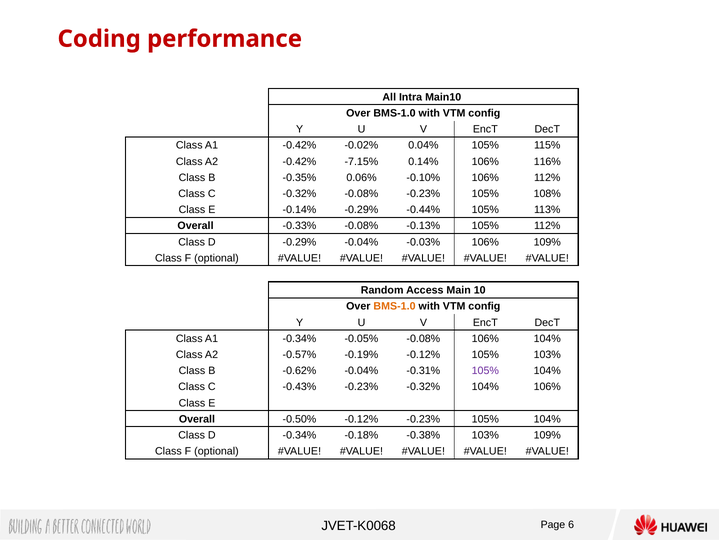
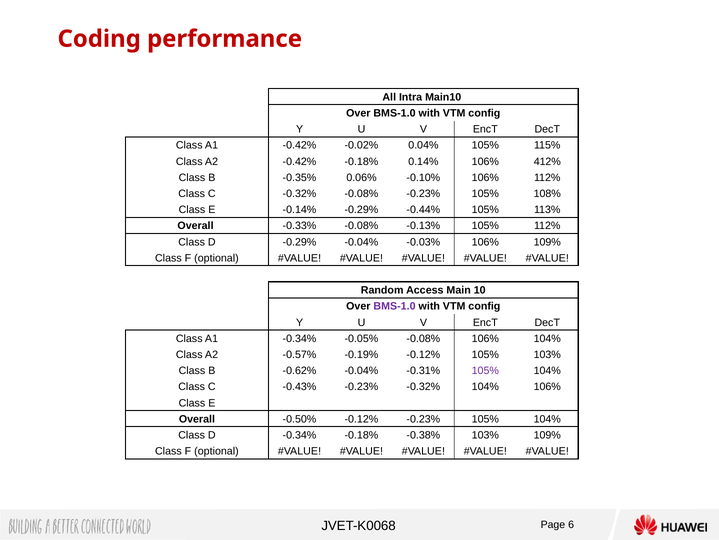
-0.42% -7.15%: -7.15% -> -0.18% (361, 161)
116%: 116% -> 412% (547, 161)
BMS-1.0 colour: orange -> purple (395, 306)
